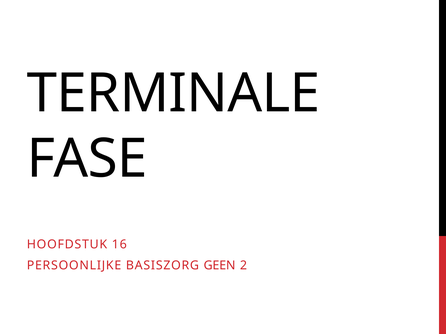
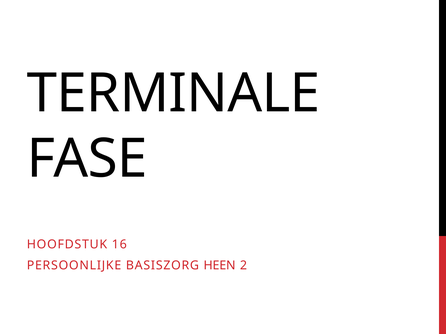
GEEN: GEEN -> HEEN (220, 266)
